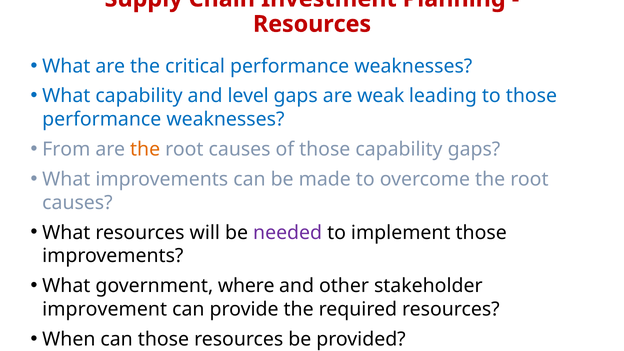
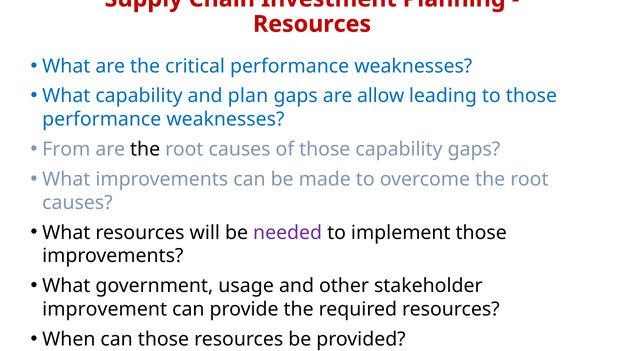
level: level -> plan (248, 96)
weak: weak -> allow (381, 96)
the colour: orange -> black (145, 149)
where: where -> usage (246, 286)
